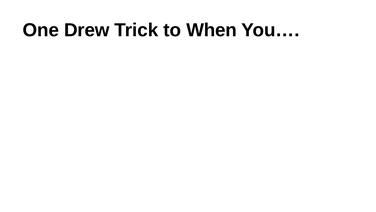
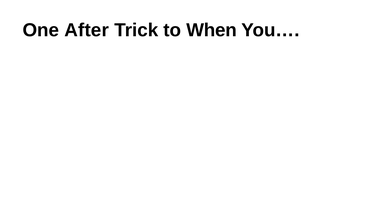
Drew: Drew -> After (87, 30)
